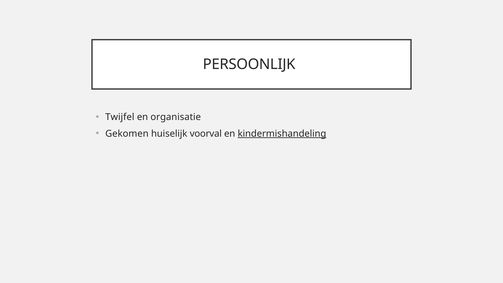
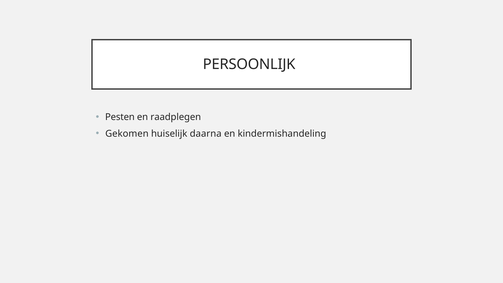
Twijfel: Twijfel -> Pesten (120, 117)
organisatie: organisatie -> raadplegen (176, 117)
voorval: voorval -> daarna (206, 134)
kindermishandeling underline: present -> none (282, 134)
